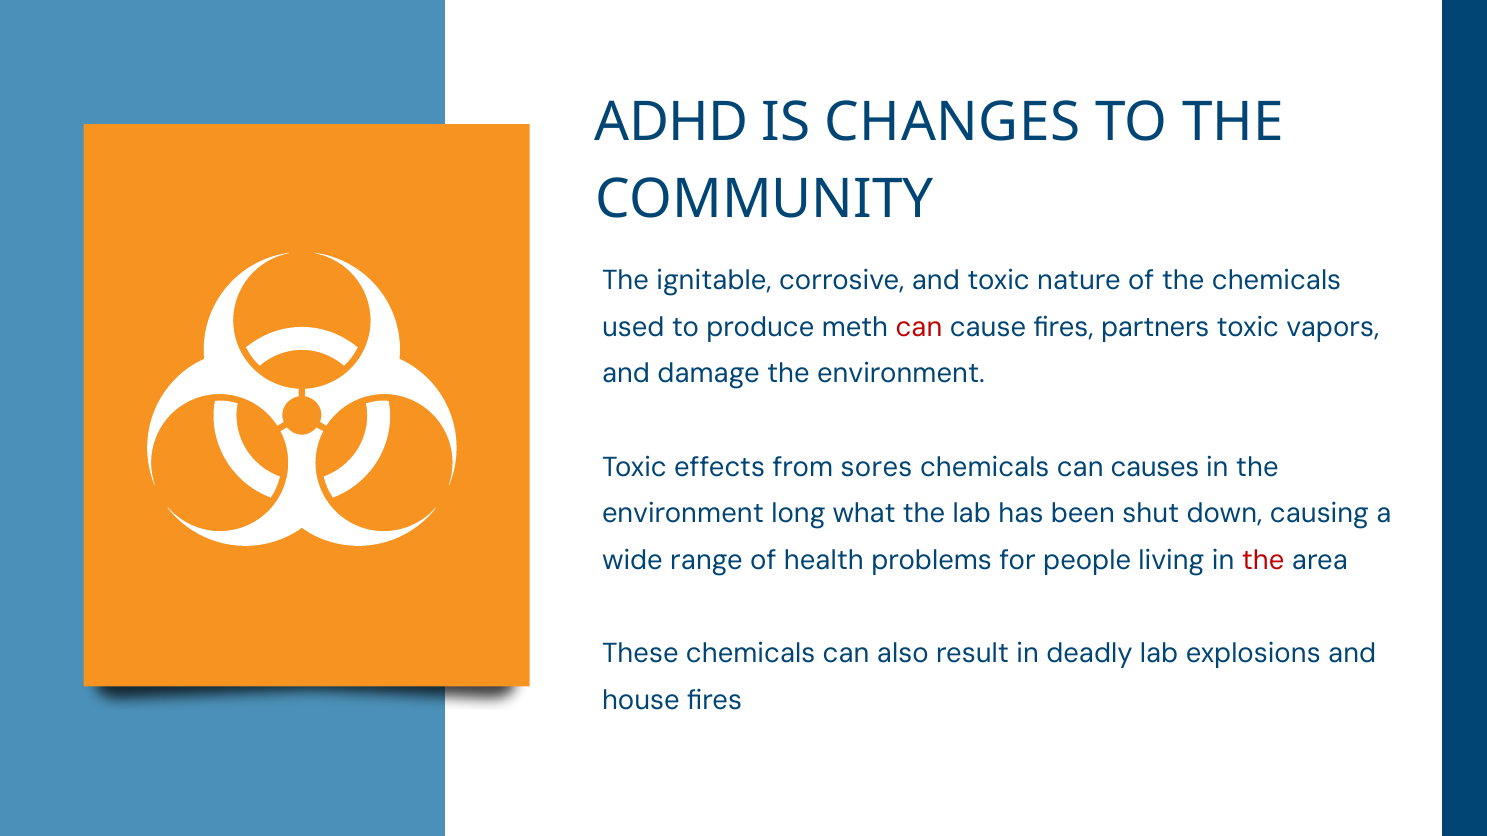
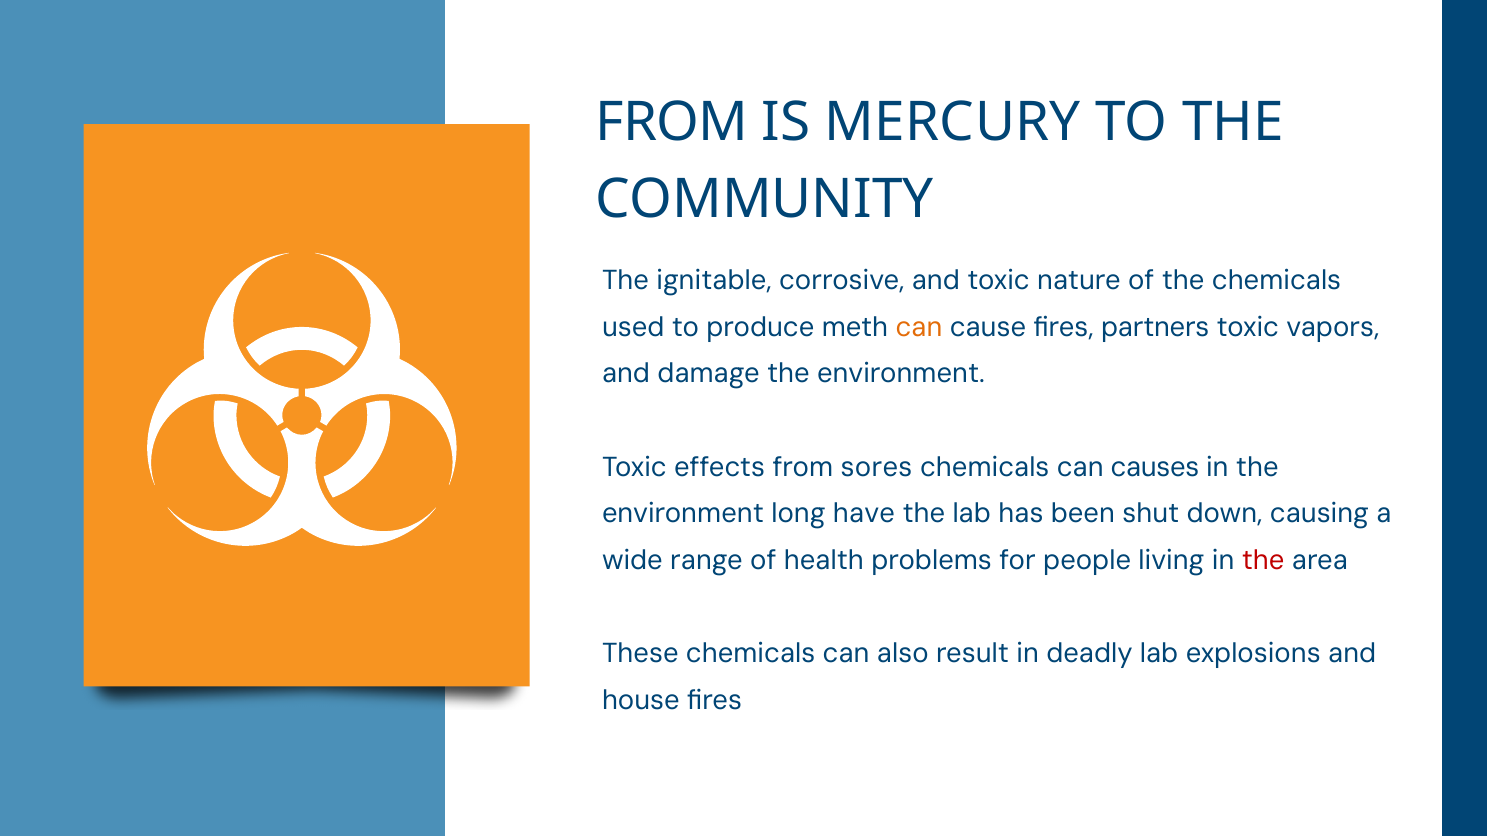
ADHD: ADHD -> FROM (672, 123)
CHANGES: CHANGES -> MERCURY (953, 123)
can colour: red -> orange (919, 327)
what: what -> have (864, 514)
